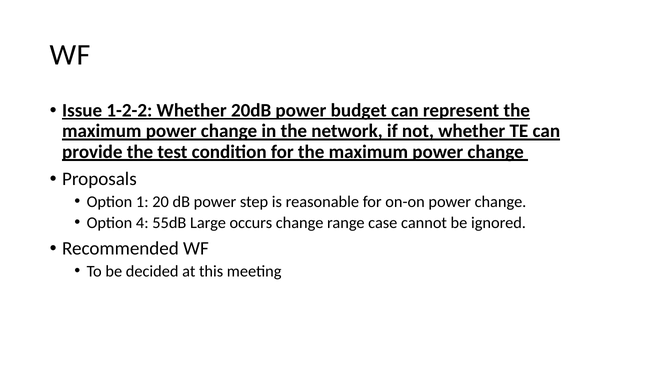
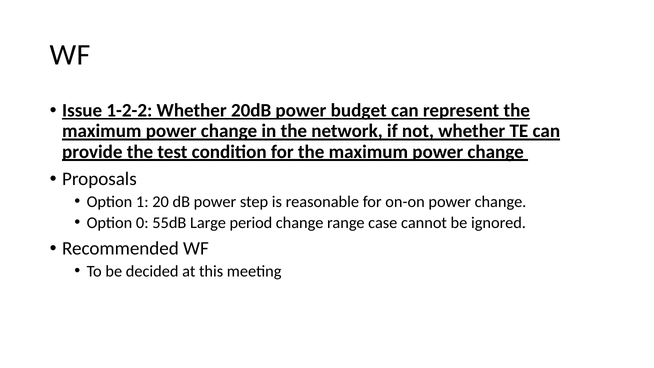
4: 4 -> 0 (142, 223)
occurs: occurs -> period (251, 223)
